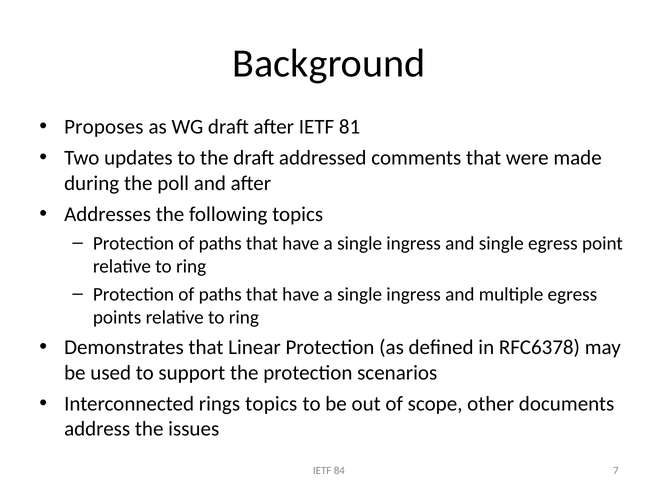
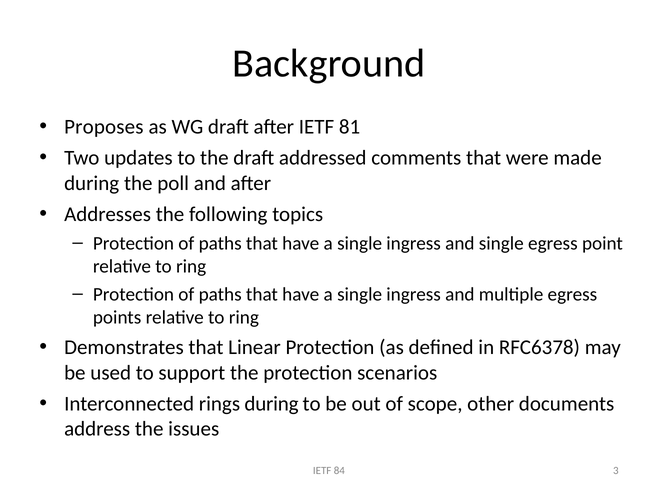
rings topics: topics -> during (271, 404)
7: 7 -> 3 (616, 471)
